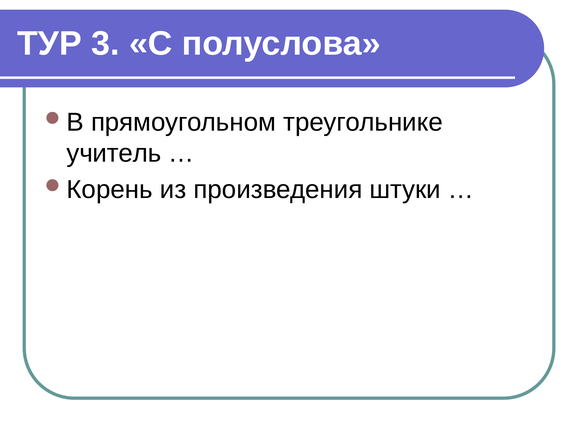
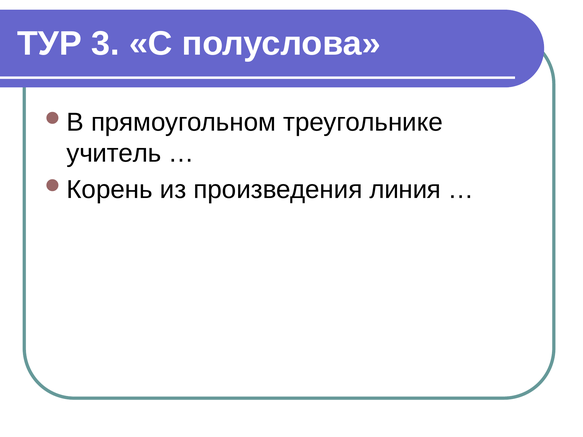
штуки: штуки -> линия (405, 190)
